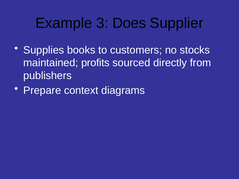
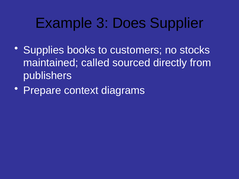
profits: profits -> called (95, 63)
